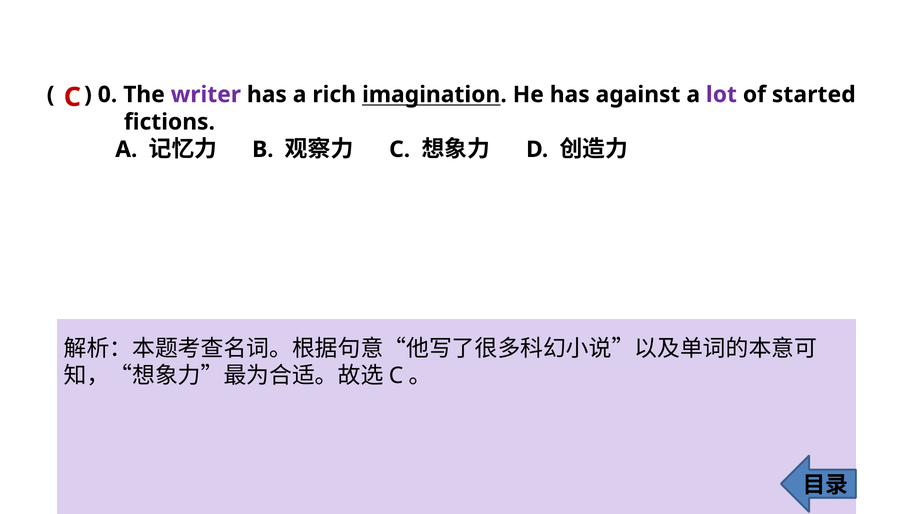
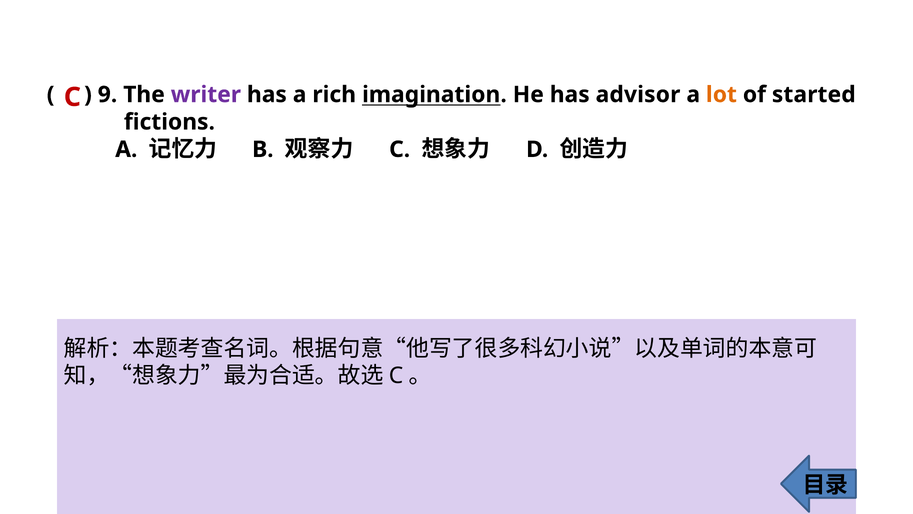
0: 0 -> 9 (108, 95)
against: against -> advisor (638, 95)
lot colour: purple -> orange (721, 95)
